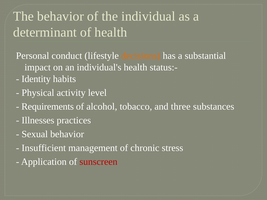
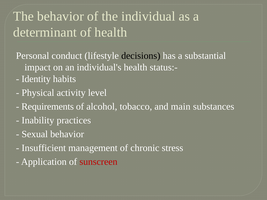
decisions colour: orange -> black (141, 56)
three: three -> main (181, 107)
Illnesses: Illnesses -> Inability (38, 121)
